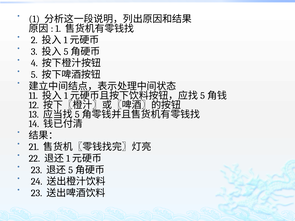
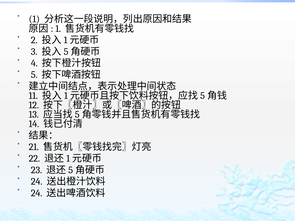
23: 23 -> 24 (37, 193)
